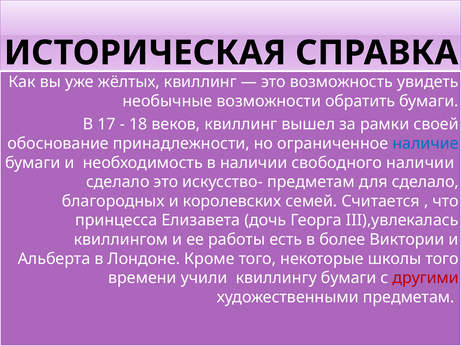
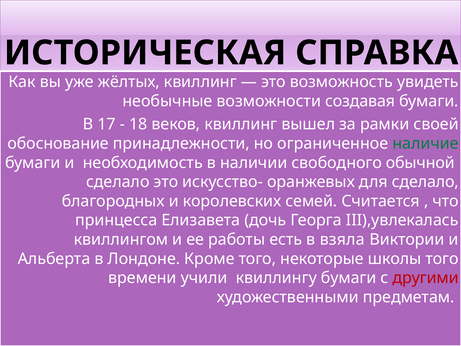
обратить: обратить -> создавая (360, 101)
наличие colour: blue -> green (425, 143)
свободного наличии: наличии -> обычной (420, 163)
искусство- предметам: предметам -> оранжевых (311, 182)
более: более -> взяла (342, 239)
